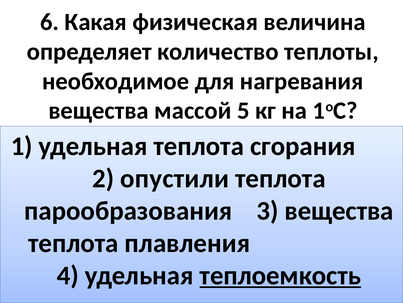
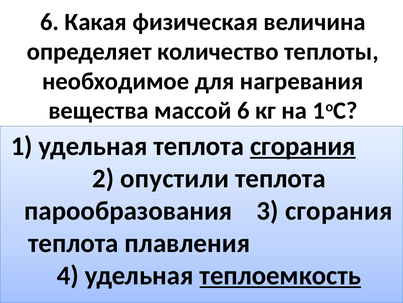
массой 5: 5 -> 6 (243, 111)
сгорания underline: none -> present (303, 146)
3 вещества: вещества -> сгорания (339, 210)
